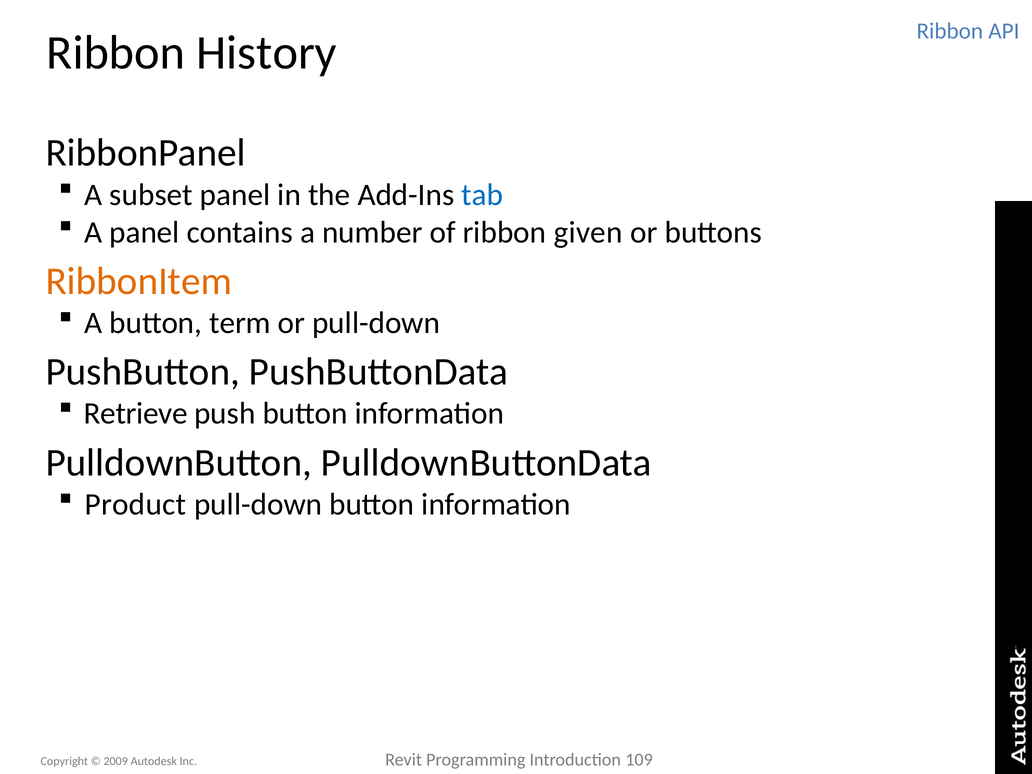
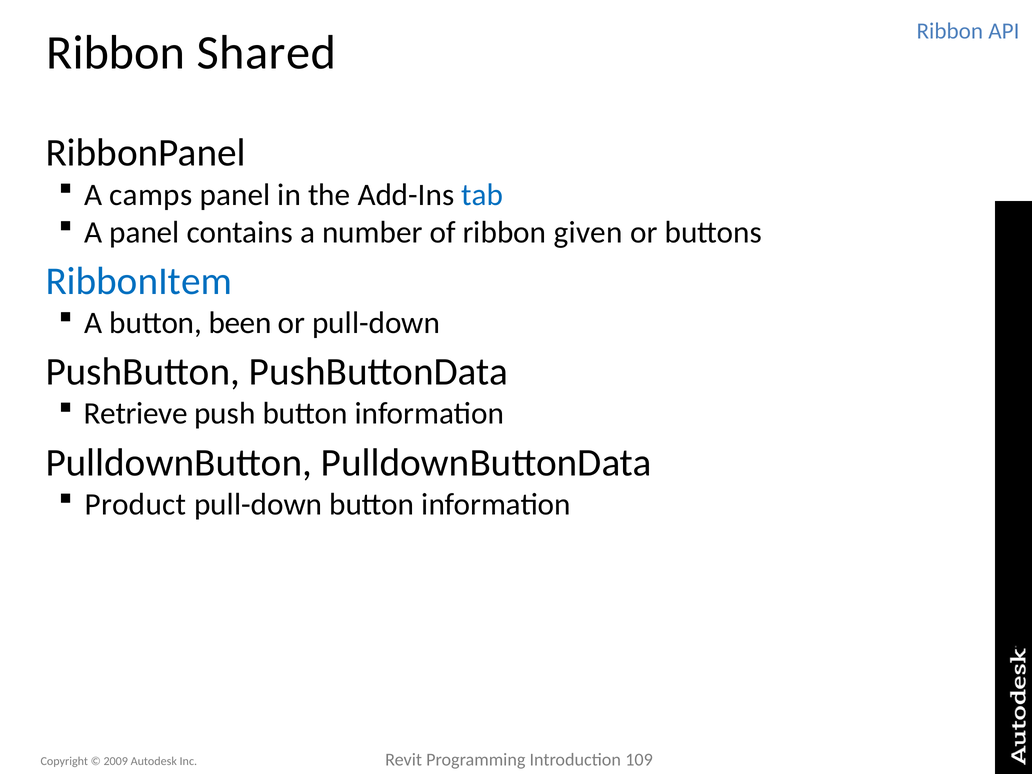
History: History -> Shared (266, 53)
subset: subset -> camps (151, 195)
RibbonItem colour: orange -> blue (139, 281)
term: term -> been (240, 323)
